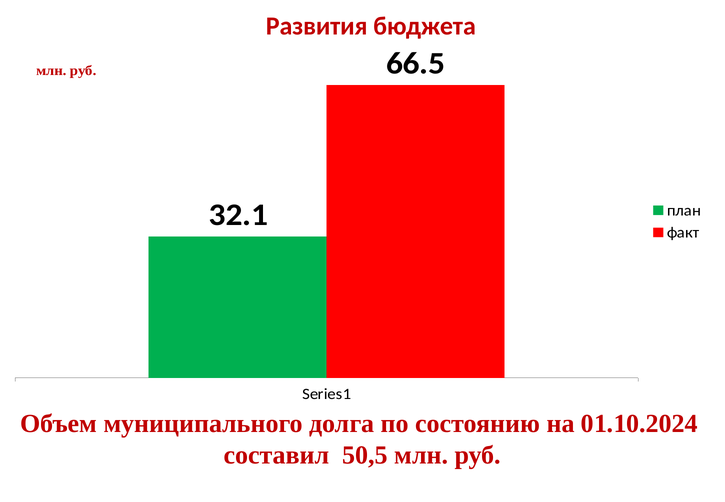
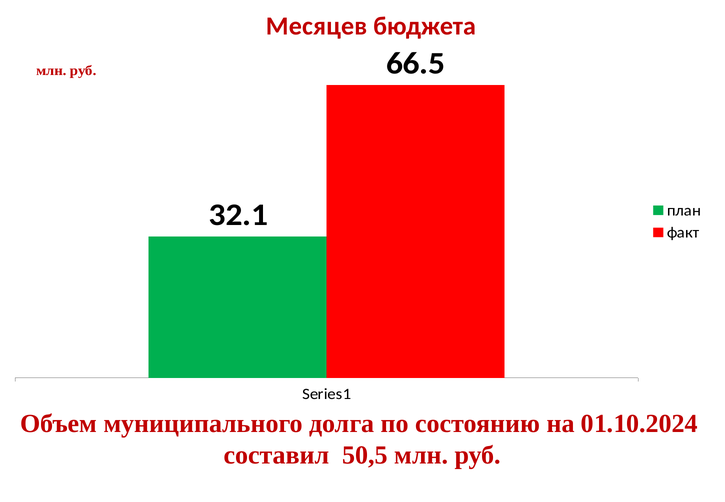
Развития: Развития -> Месяцев (317, 26)
